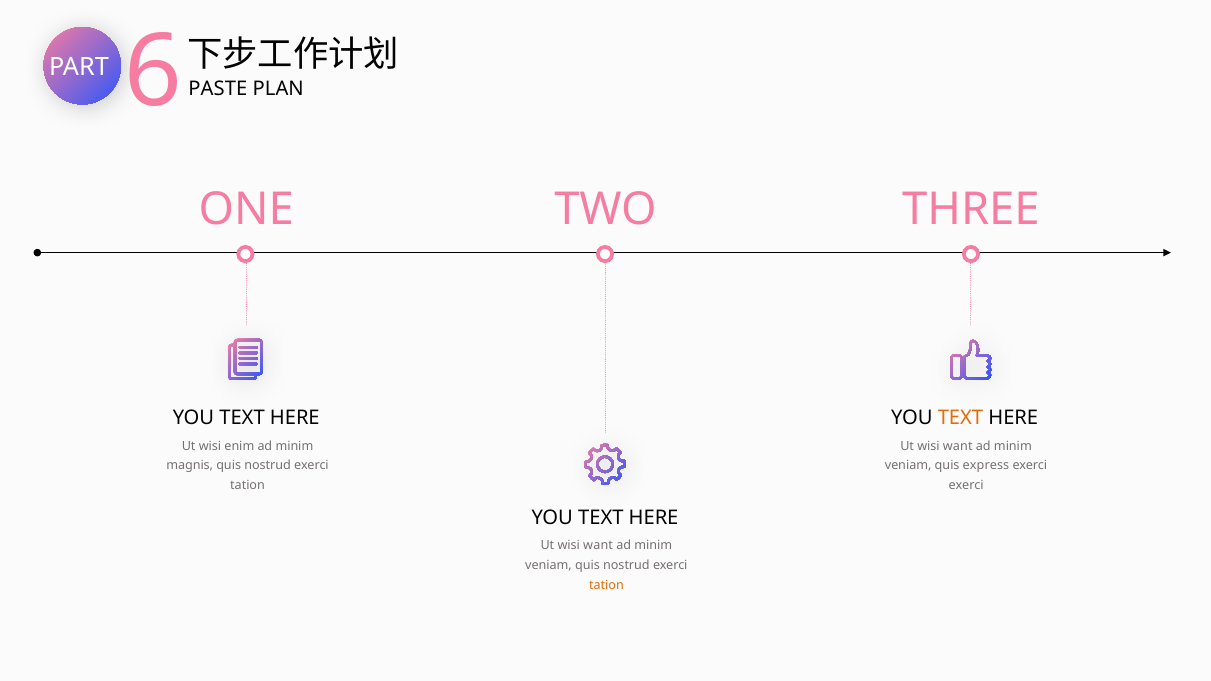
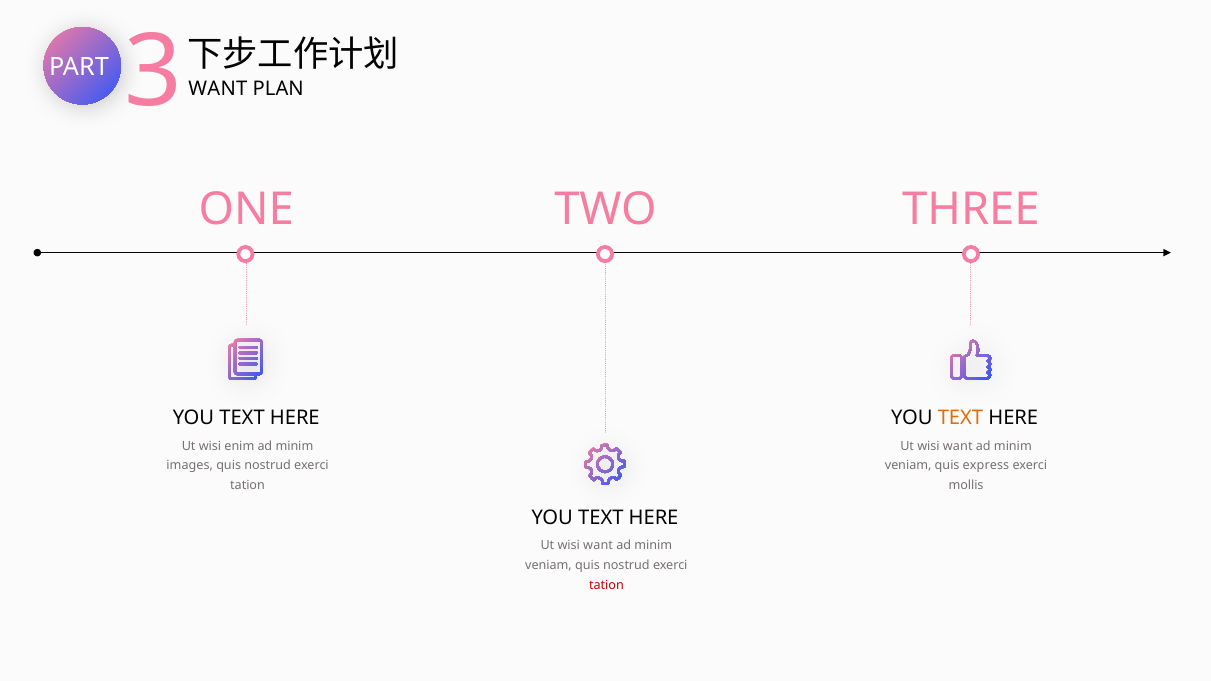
6: 6 -> 3 (153, 72)
PASTE: PASTE -> WANT (218, 89)
magnis: magnis -> images (190, 466)
exerci: exerci -> mollis (966, 486)
tation colour: orange -> red (606, 585)
